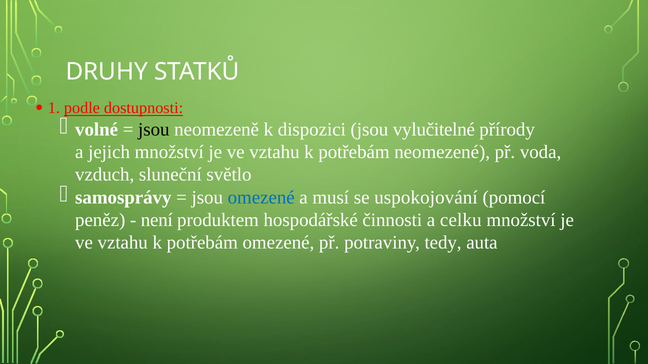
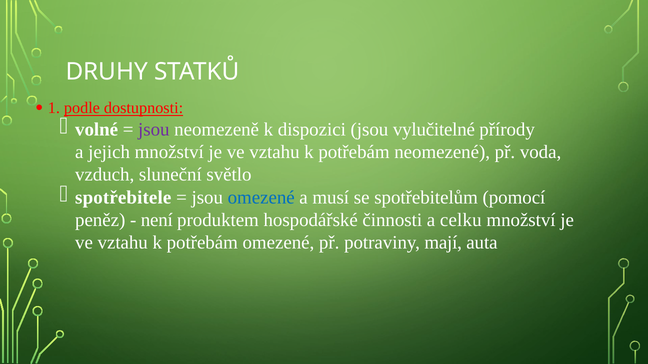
jsou colour: black -> purple (154, 130)
samosprávy: samosprávy -> spotřebitele (123, 198)
uspokojování: uspokojování -> spotřebitelům (426, 198)
tedy: tedy -> mají (443, 243)
